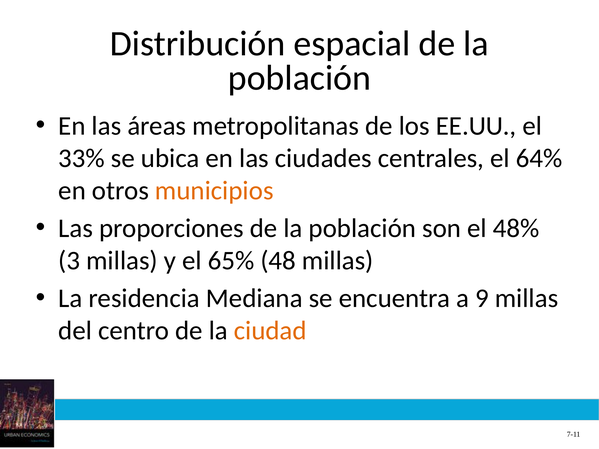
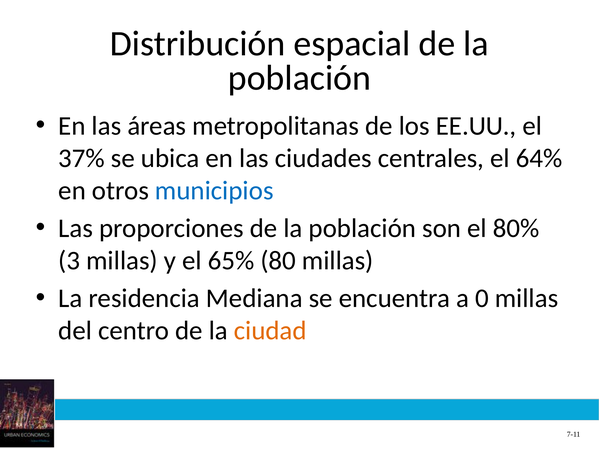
33%: 33% -> 37% (82, 158)
municipios colour: orange -> blue (214, 191)
48%: 48% -> 80% (516, 228)
48: 48 -> 80 (278, 261)
9: 9 -> 0 (482, 298)
